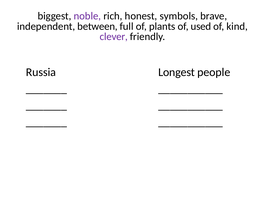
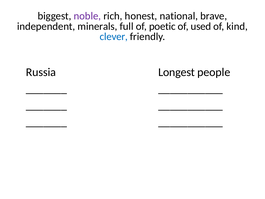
symbols: symbols -> national (179, 16)
between: between -> minerals (97, 26)
plants: plants -> poetic (162, 26)
clever colour: purple -> blue (114, 36)
